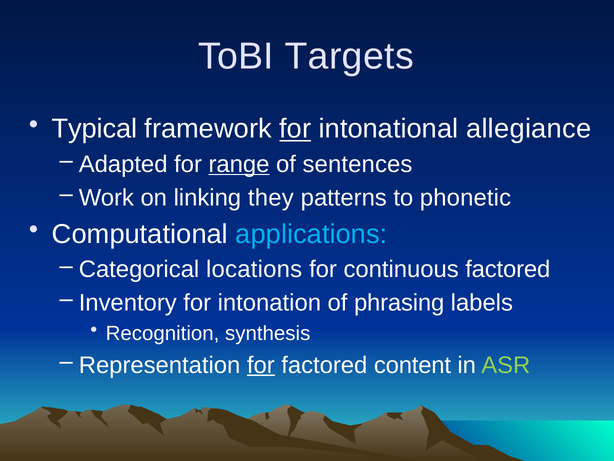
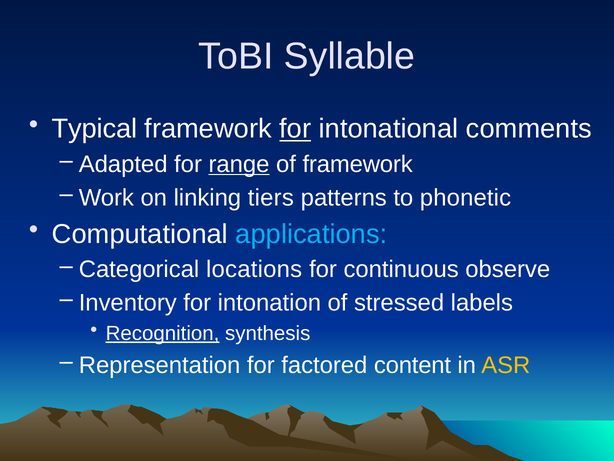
Targets: Targets -> Syllable (349, 56)
allegiance: allegiance -> comments (529, 129)
of sentences: sentences -> framework (358, 164)
they: they -> tiers (271, 198)
continuous factored: factored -> observe (508, 269)
phrasing: phrasing -> stressed (399, 303)
Recognition underline: none -> present (163, 333)
for underline: present -> none (261, 365)
ASR colour: light green -> yellow (506, 365)
